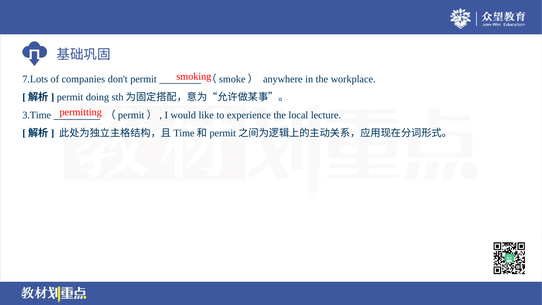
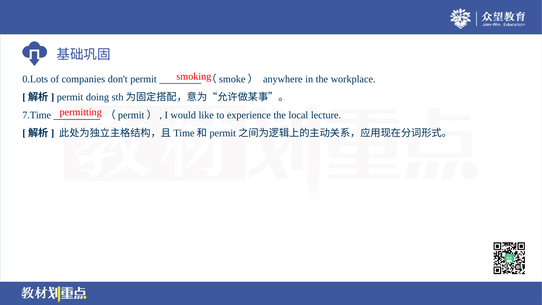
7.Lots: 7.Lots -> 0.Lots (35, 79)
3.Time: 3.Time -> 7.Time (37, 115)
